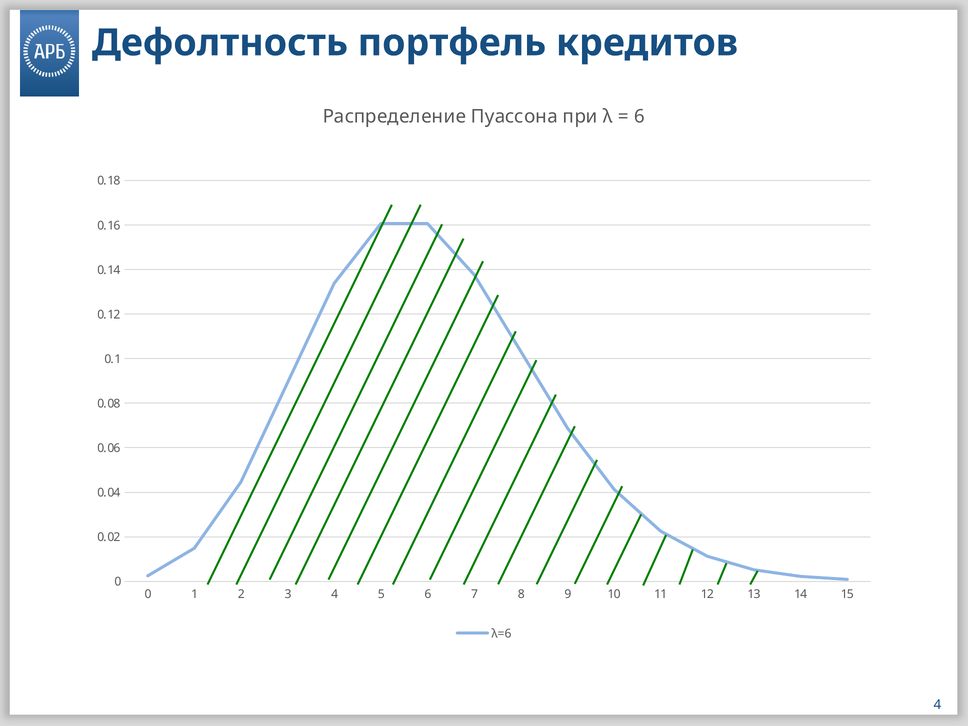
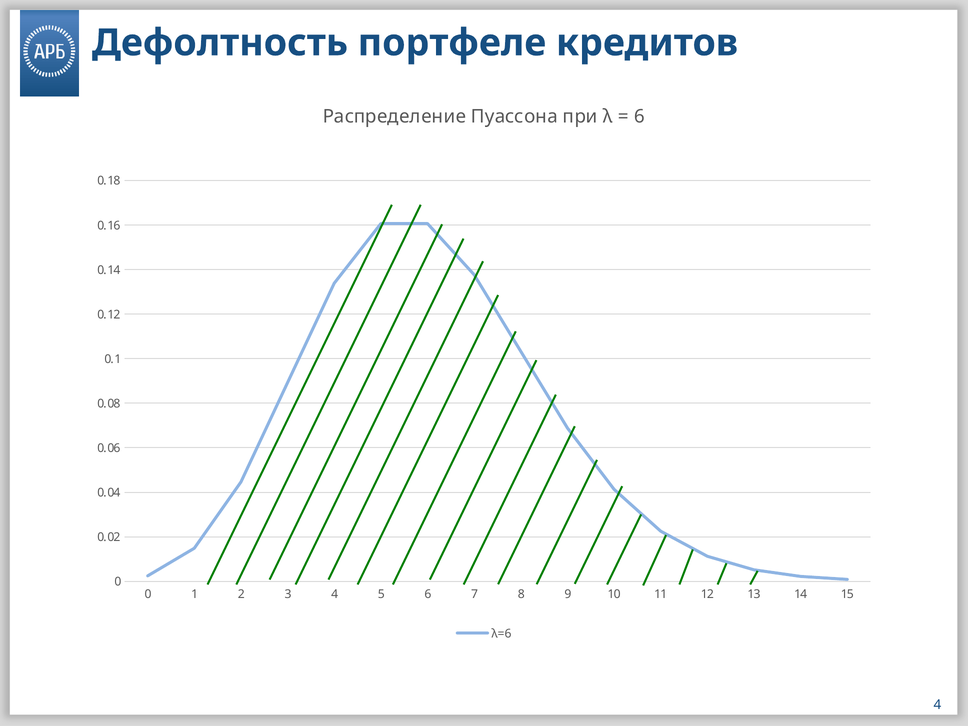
портфель: портфель -> портфеле (452, 43)
